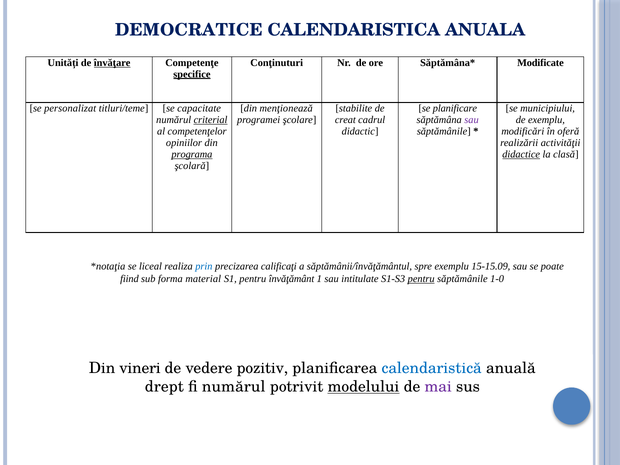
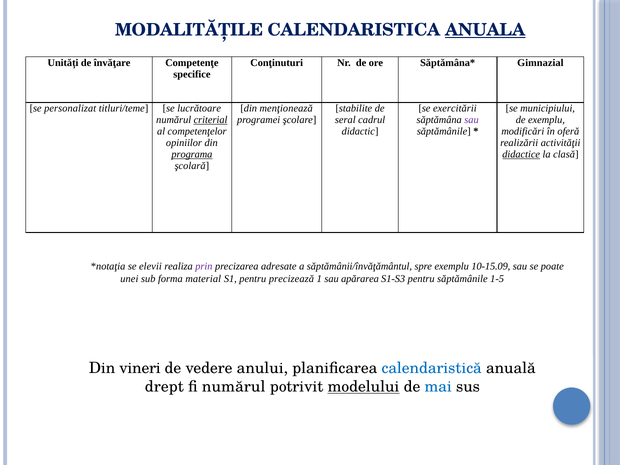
DEMOCRATICE: DEMOCRATICE -> MODALITĂȚILE (189, 30)
ANUALA underline: none -> present (485, 30)
învăţare underline: present -> none (112, 63)
Modificate: Modificate -> Gimnazial (540, 63)
specifice underline: present -> none (192, 74)
capacitate: capacitate -> lucrătoare (199, 108)
planificare: planificare -> exercitării (455, 108)
creat: creat -> seral (345, 120)
liceal: liceal -> elevii (150, 266)
prin colour: blue -> purple (204, 266)
calificaţi: calificaţi -> adresate (279, 266)
15-15.09: 15-15.09 -> 10-15.09 (491, 266)
fiind: fiind -> unei (129, 279)
învăţământ: învăţământ -> precizează (291, 279)
intitulate: intitulate -> apărarea (360, 279)
pentru underline: present -> none (421, 279)
1-0: 1-0 -> 1-5 (497, 279)
pozitiv: pozitiv -> anului (262, 368)
mai colour: purple -> blue (438, 387)
